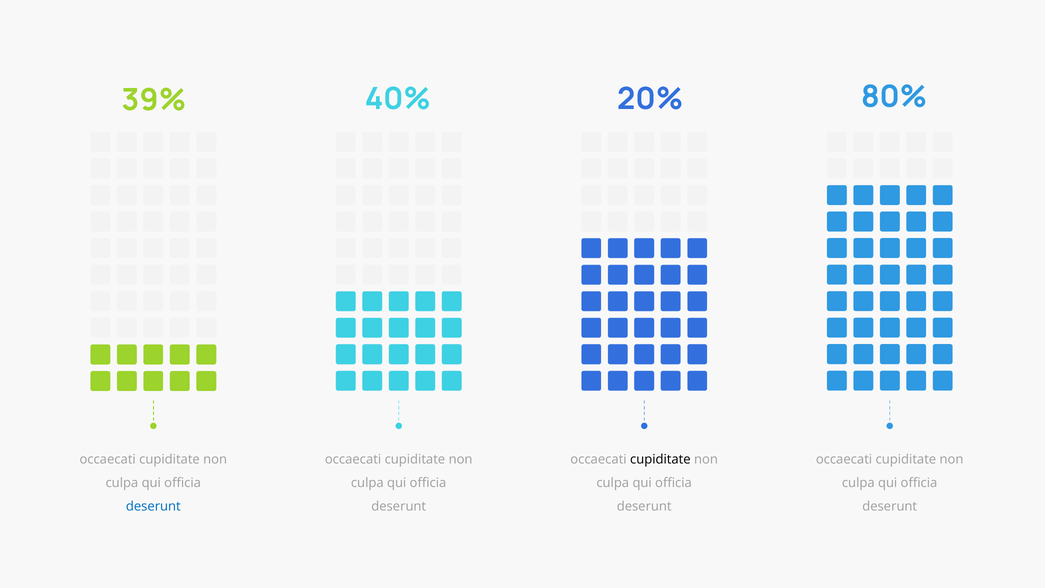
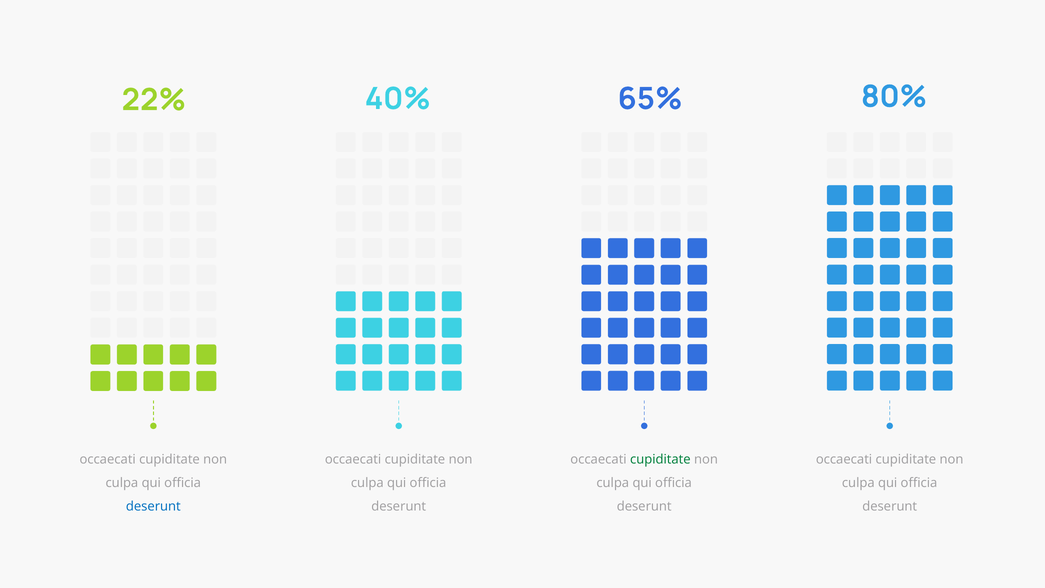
39%: 39% -> 22% (154, 100)
20%: 20% -> 65% (650, 99)
cupiditate colour: black -> green (660, 459)
